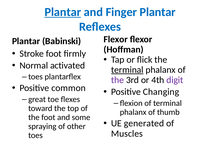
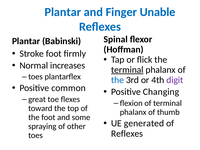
Plantar underline: present -> none (63, 12)
Finger Plantar: Plantar -> Unable (158, 12)
Flexor: Flexor -> Spinal (116, 39)
activated: activated -> increases (68, 65)
the colour: purple -> blue (117, 80)
Muscles: Muscles -> Reflexes (127, 134)
